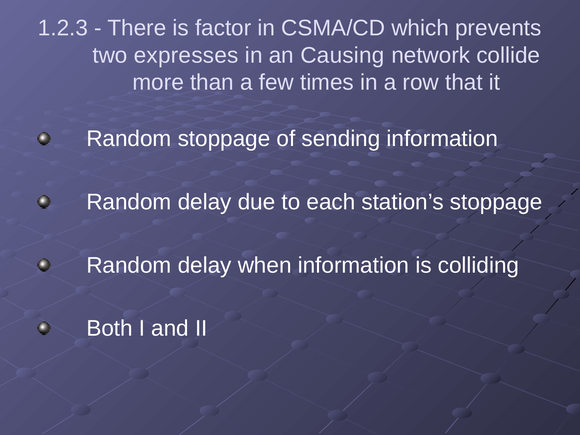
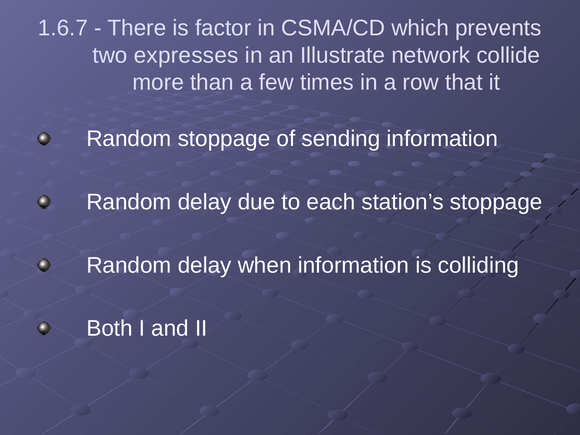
1.2.3: 1.2.3 -> 1.6.7 (63, 28)
Causing: Causing -> Illustrate (343, 55)
